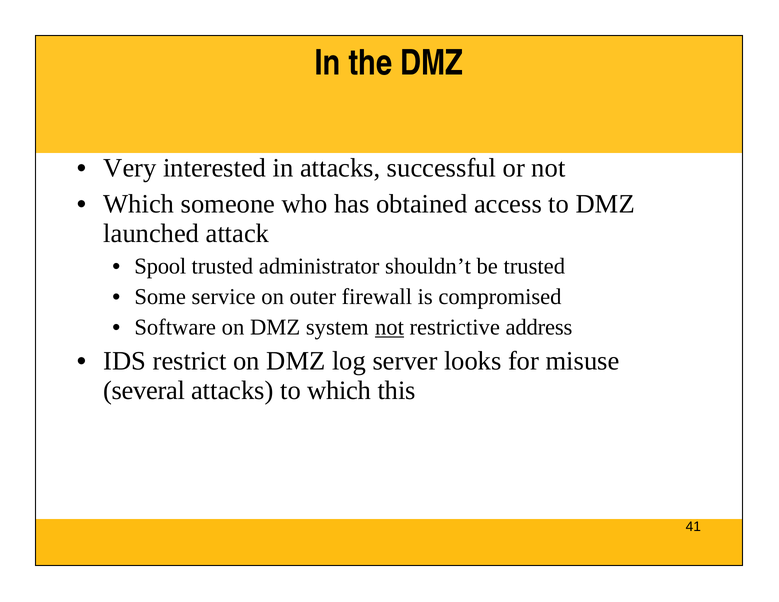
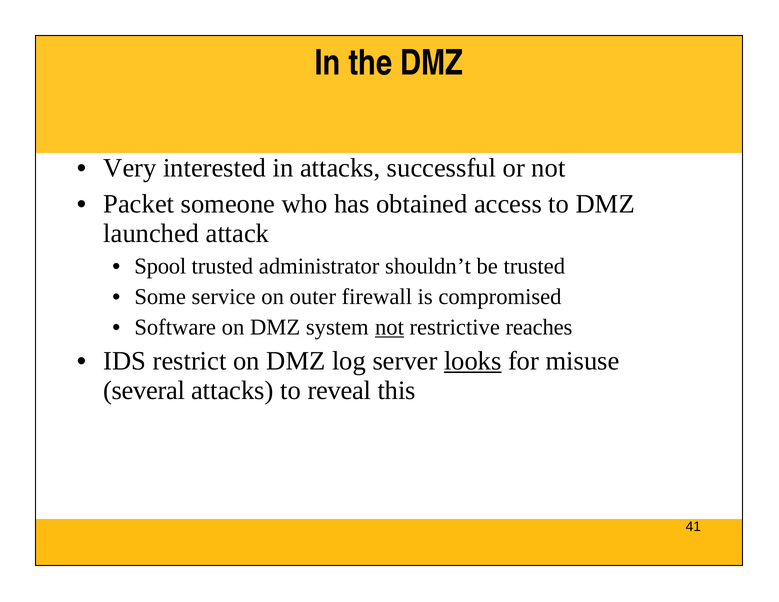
Which: Which -> Packet (139, 204)
address: address -> reaches (539, 327)
looks underline: none -> present (473, 361)
to which: which -> reveal (339, 390)
